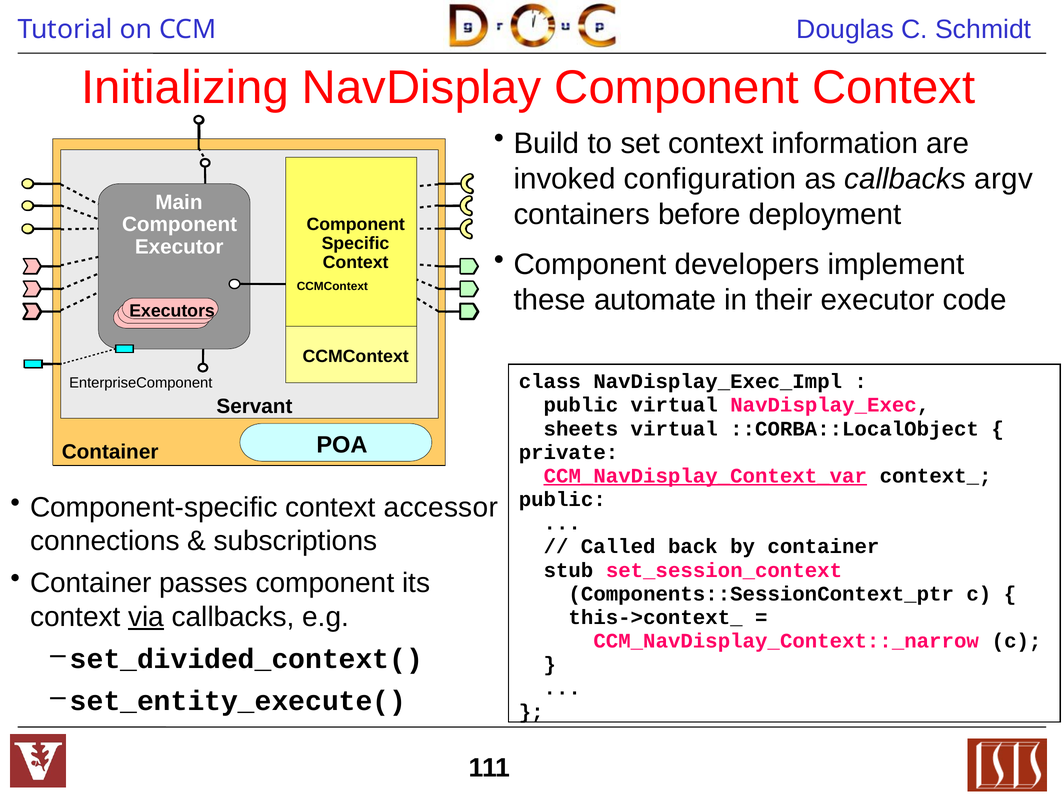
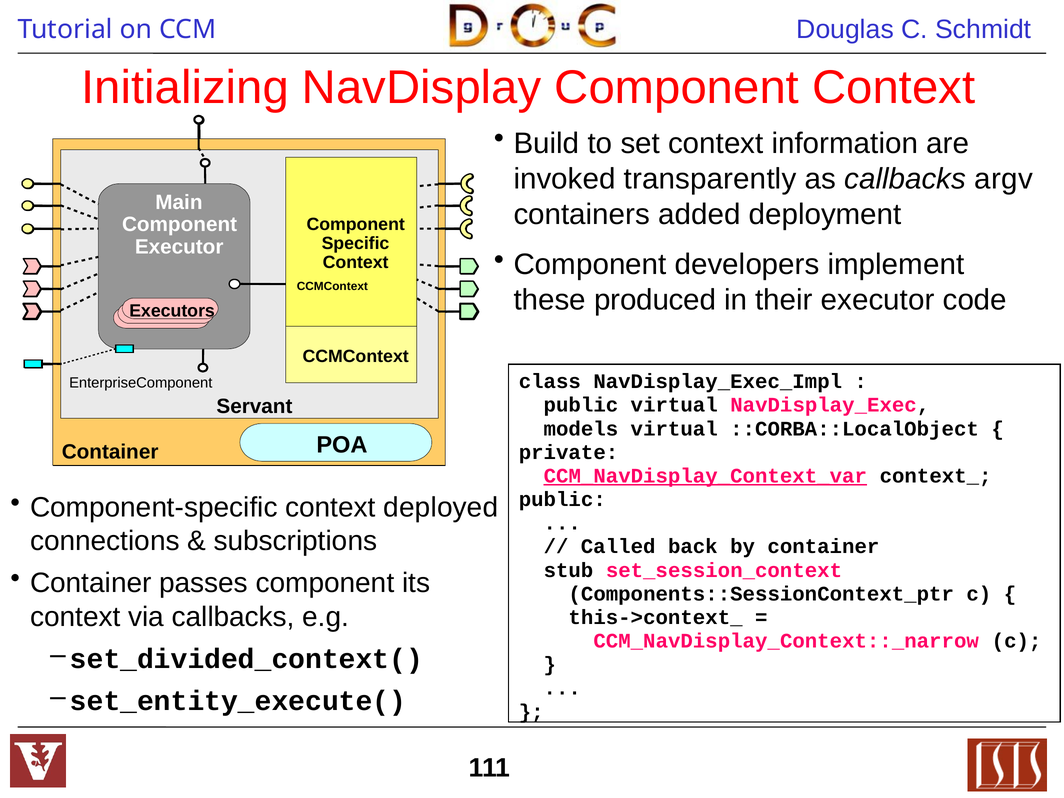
configuration: configuration -> transparently (710, 179)
before: before -> added (699, 214)
automate: automate -> produced (655, 300)
sheets: sheets -> models (581, 429)
accessor: accessor -> deployed (441, 507)
via underline: present -> none (146, 617)
